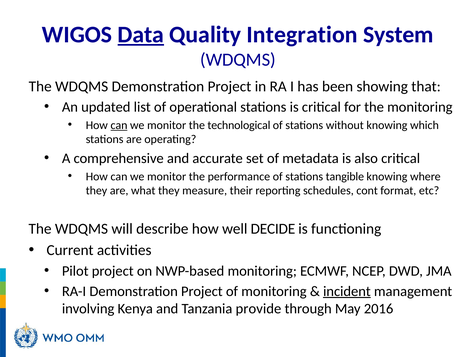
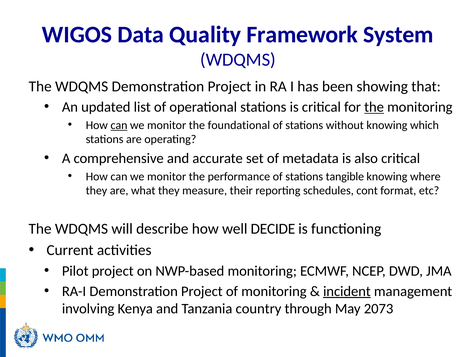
Data underline: present -> none (141, 35)
Integration: Integration -> Framework (302, 35)
the underline: none -> present (374, 107)
technological: technological -> foundational (239, 125)
provide: provide -> country (258, 309)
2016: 2016 -> 2073 (379, 309)
